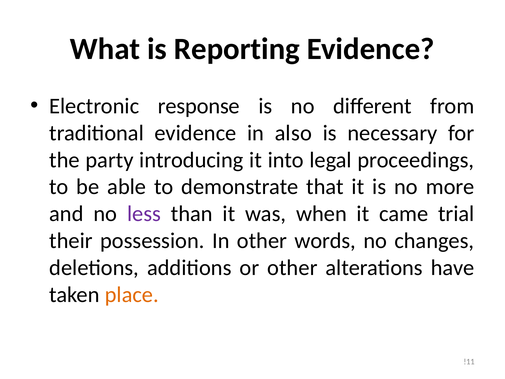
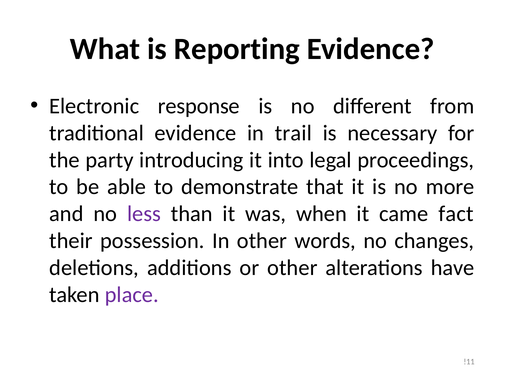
also: also -> trail (293, 133)
trial: trial -> fact (456, 214)
place colour: orange -> purple (132, 295)
